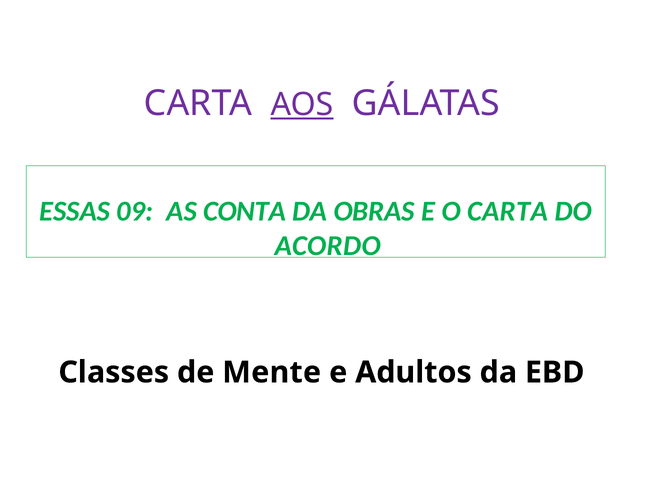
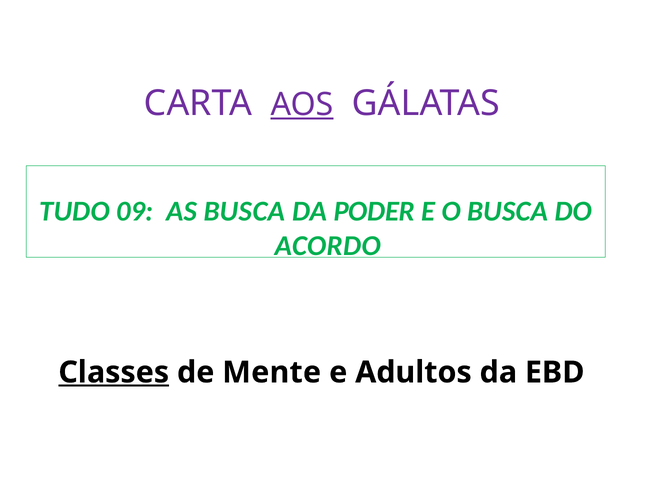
ESSAS: ESSAS -> TUDO (75, 211)
AS CONTA: CONTA -> BUSCA (244, 211)
OBRAS: OBRAS -> PODER (374, 211)
O CARTA: CARTA -> BUSCA (508, 211)
Classes underline: none -> present (114, 372)
